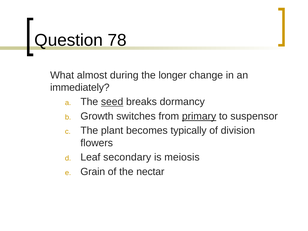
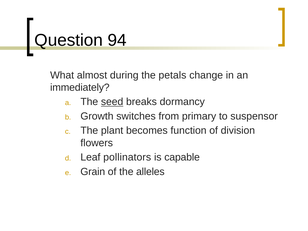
78: 78 -> 94 (117, 40)
longer: longer -> petals (172, 75)
primary underline: present -> none (199, 116)
typically: typically -> function (189, 131)
secondary: secondary -> pollinators (127, 157)
meiosis: meiosis -> capable (182, 157)
nectar: nectar -> alleles (150, 172)
